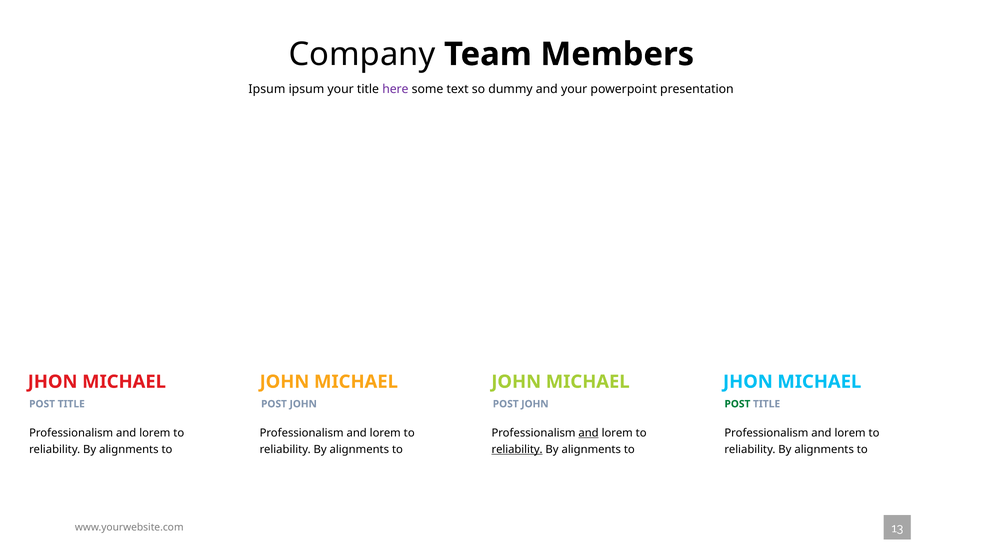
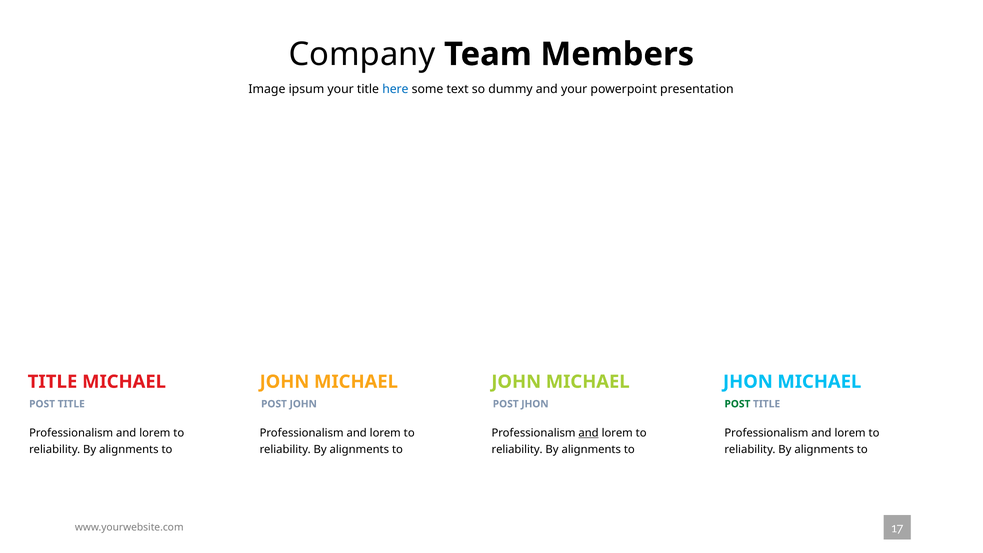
Ipsum: Ipsum -> Image (267, 89)
here colour: purple -> blue (395, 89)
JHON: JHON -> TITLE (53, 382)
JOHN: JOHN -> JHON (535, 404)
reliability underline: present -> none (517, 449)
13: 13 -> 17 (897, 528)
